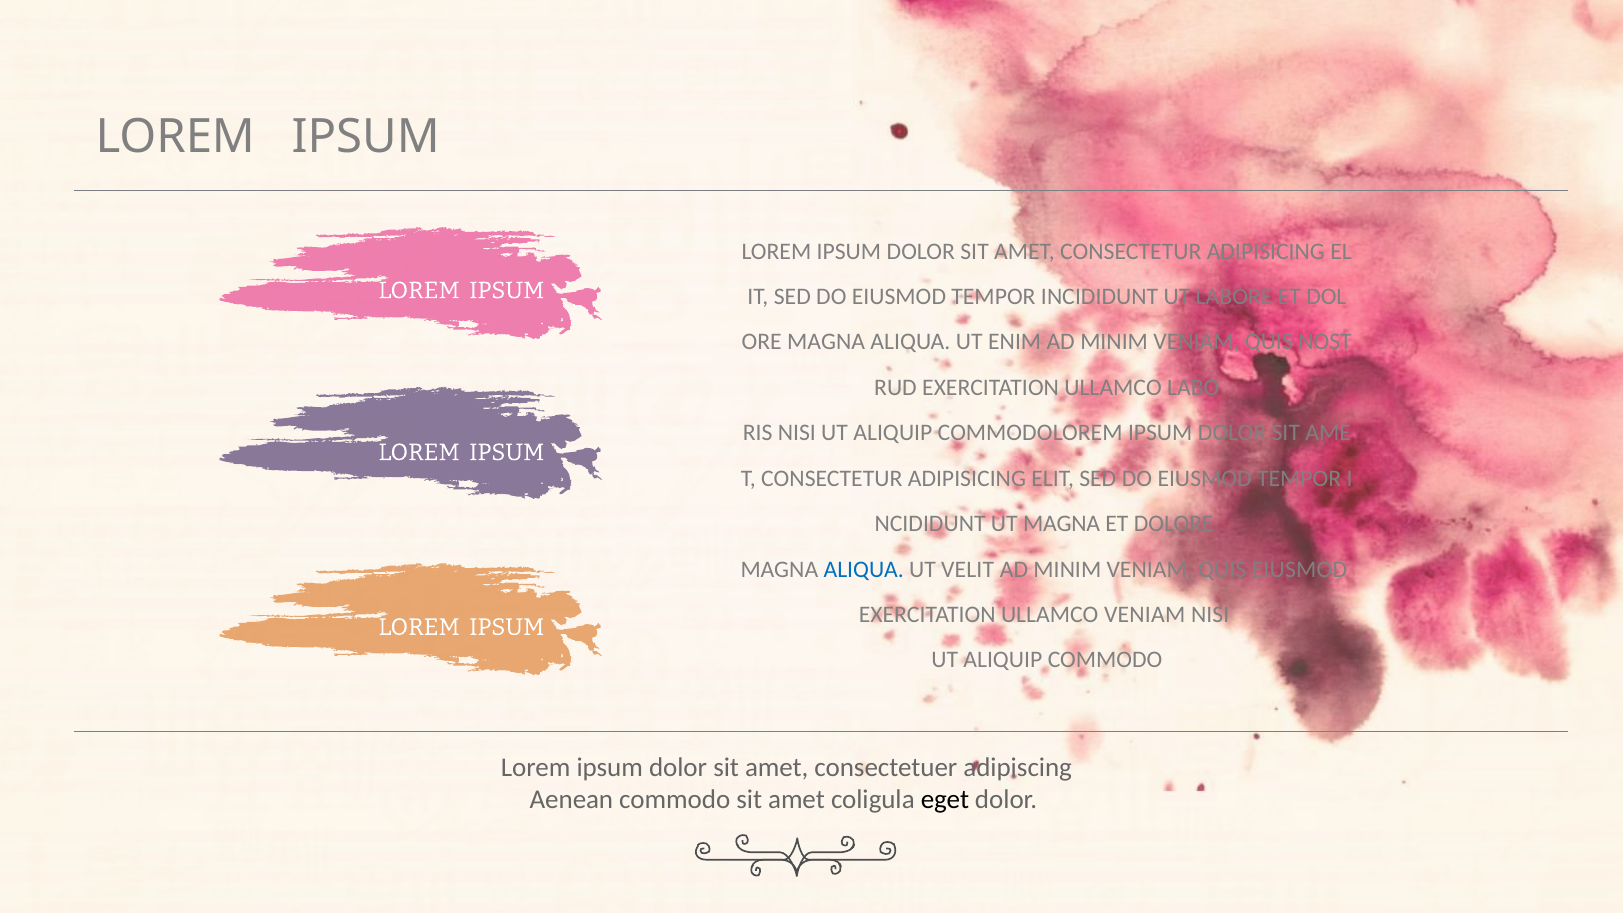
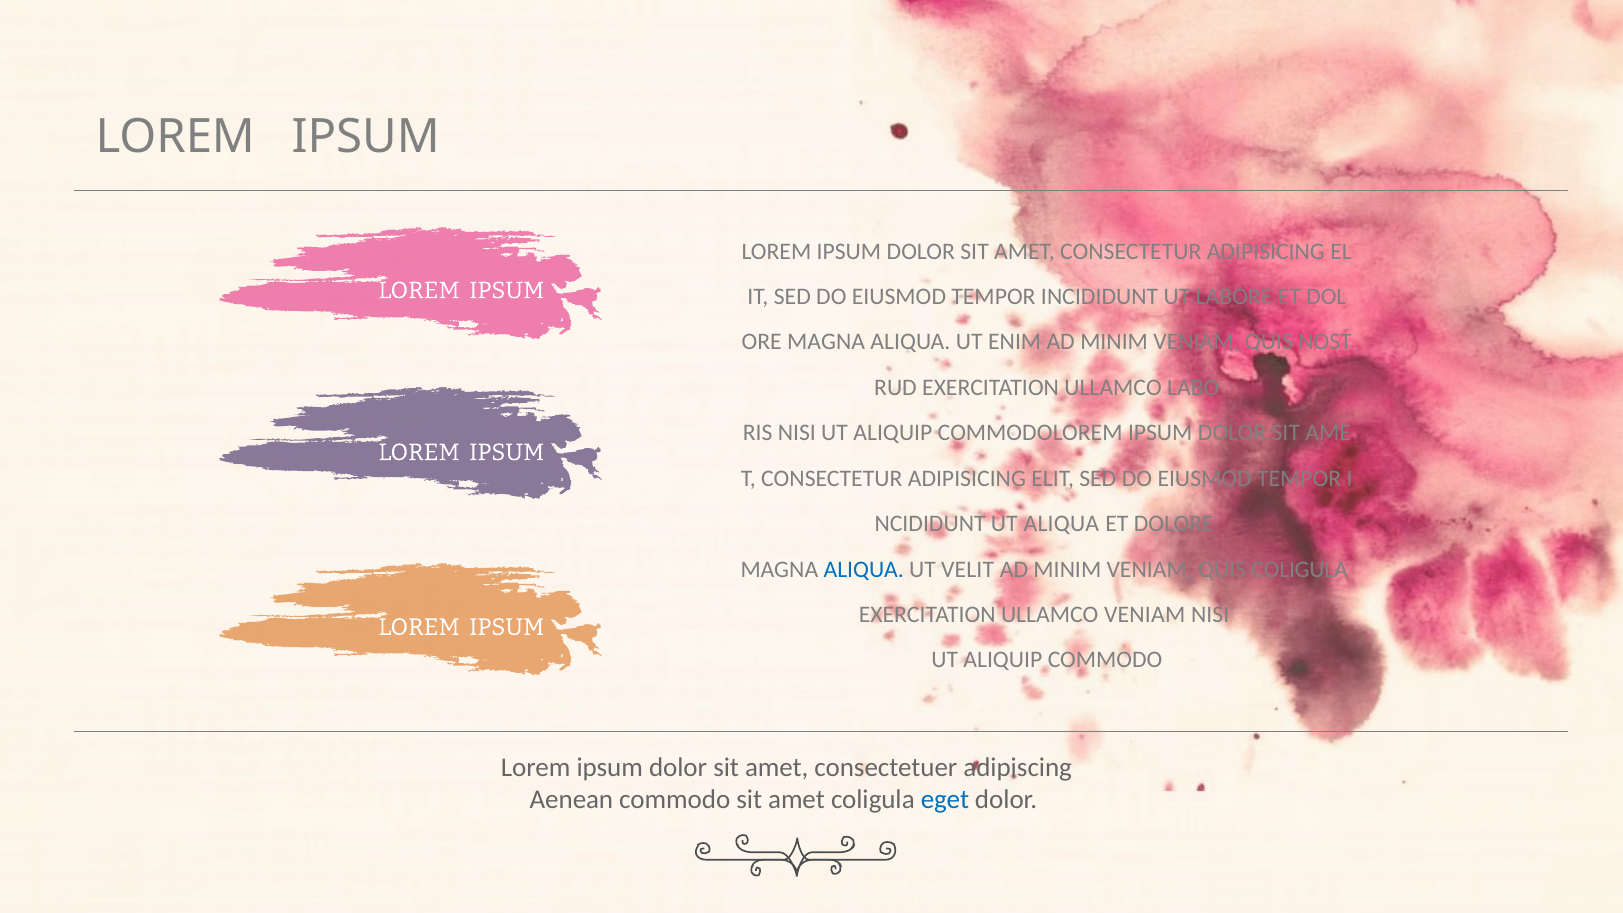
UT MAGNA: MAGNA -> ALIQUA (1061, 524)
QUIS EIUSMOD: EIUSMOD -> COLIGULA (1300, 569)
eget colour: black -> blue (945, 800)
